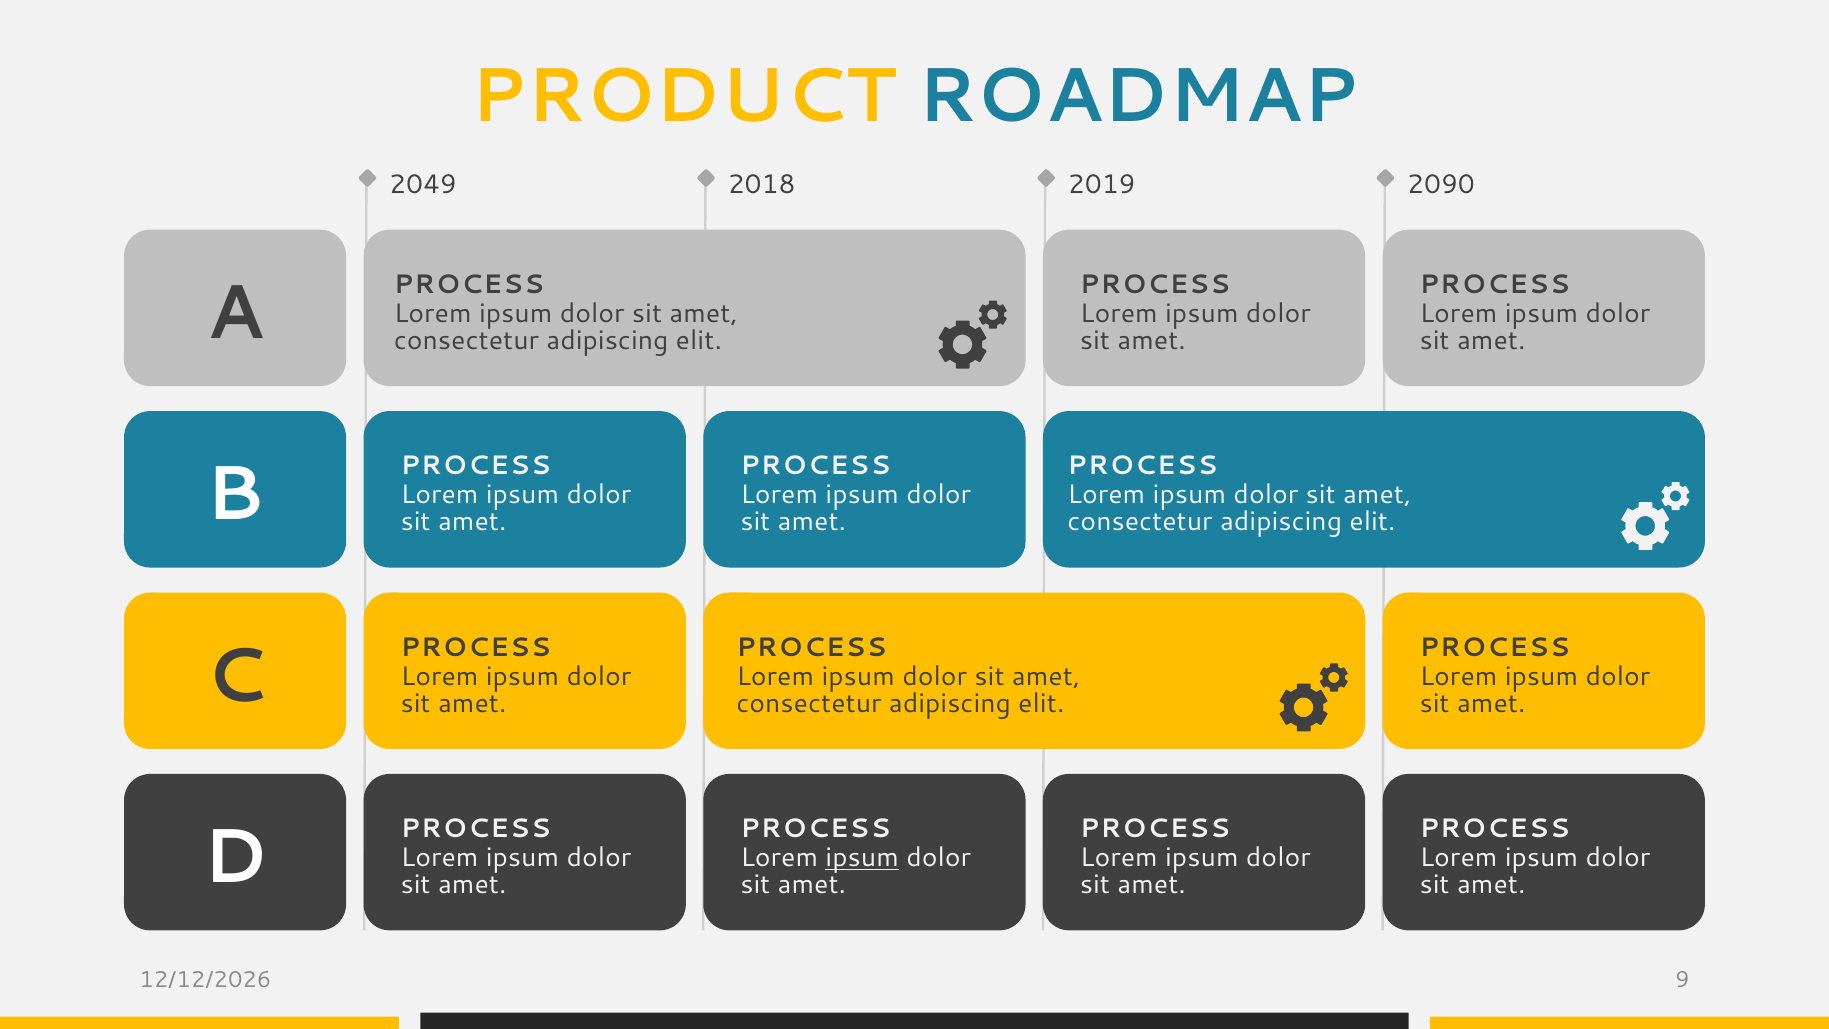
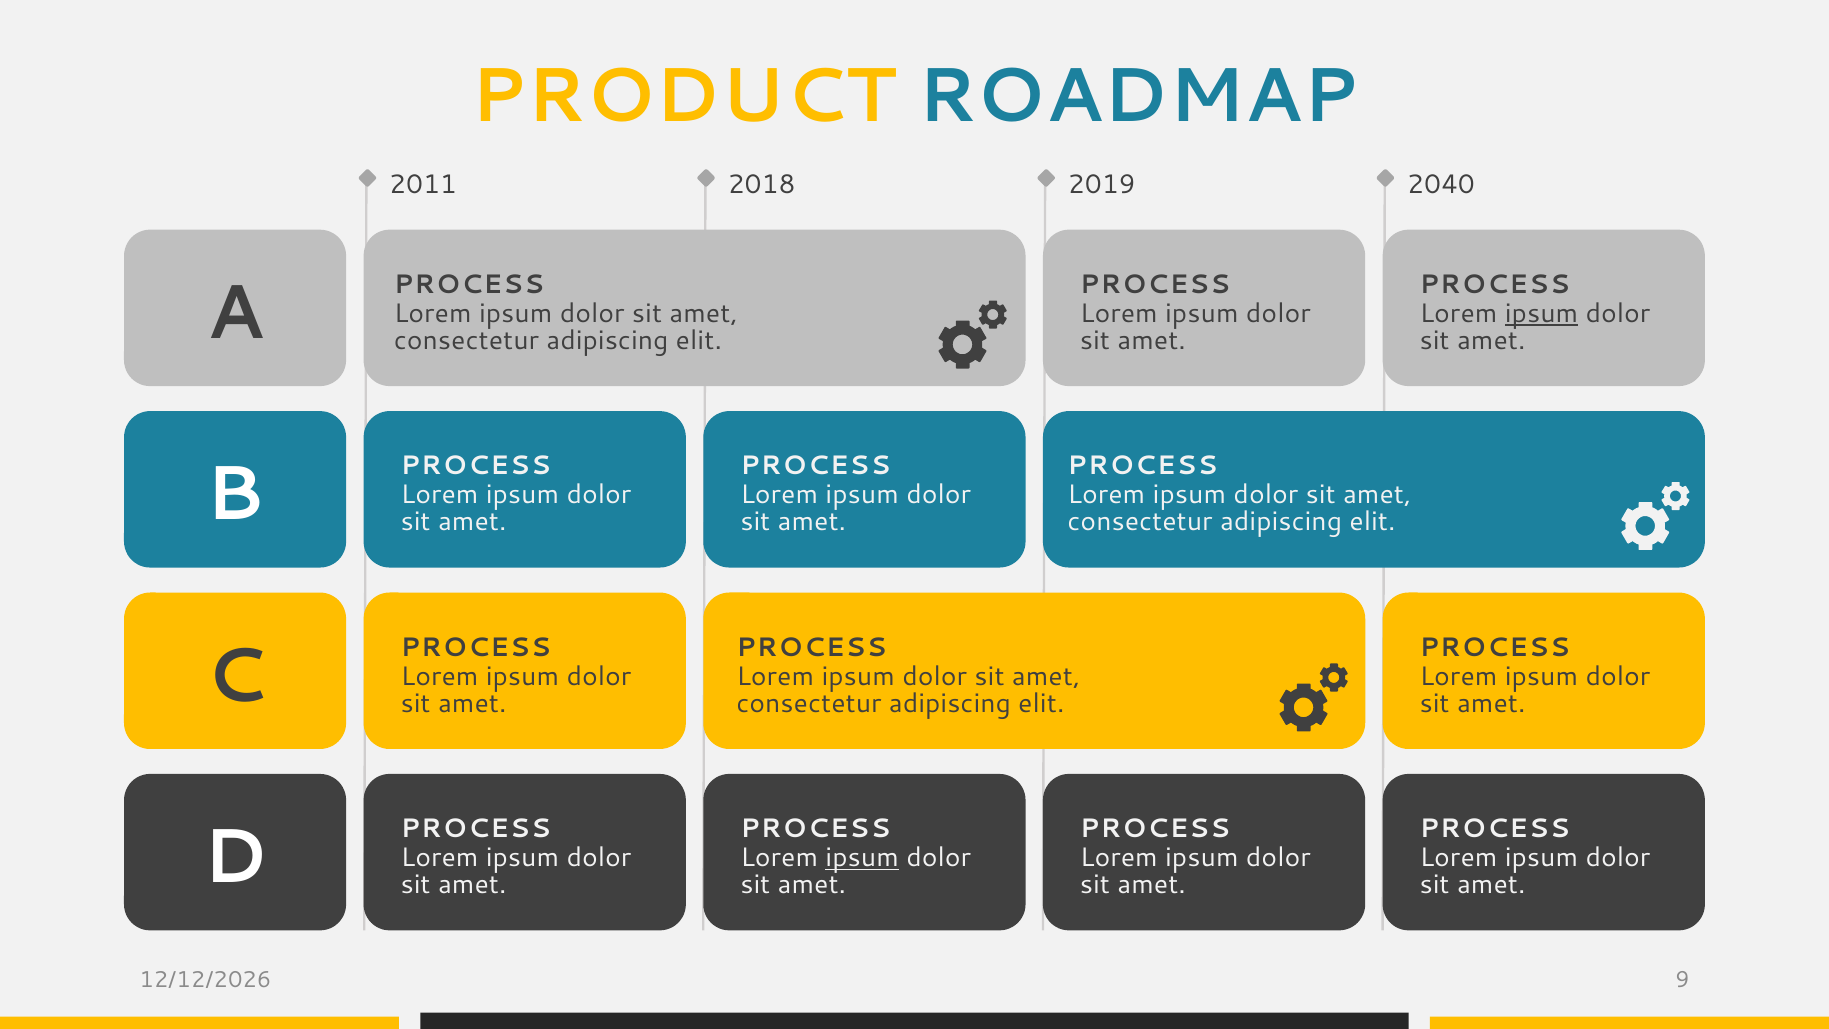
2049: 2049 -> 2011 (423, 184)
2090: 2090 -> 2040 (1441, 184)
ipsum underline: none -> present (1542, 314)
